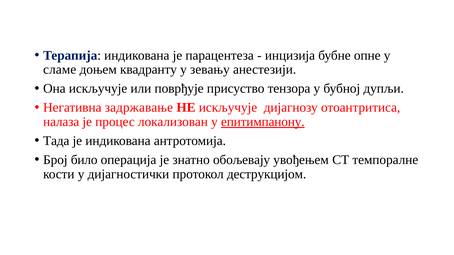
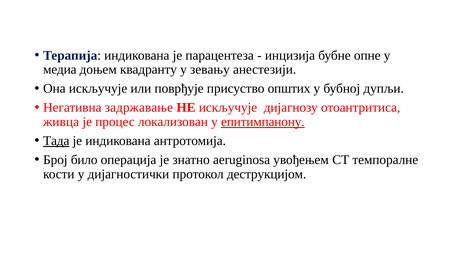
сламе: сламе -> медиа (60, 70)
тензора: тензора -> општих (289, 89)
налаза: налаза -> живца (61, 122)
Тада underline: none -> present (56, 141)
обољевају: обољевају -> aeruginosa (242, 160)
